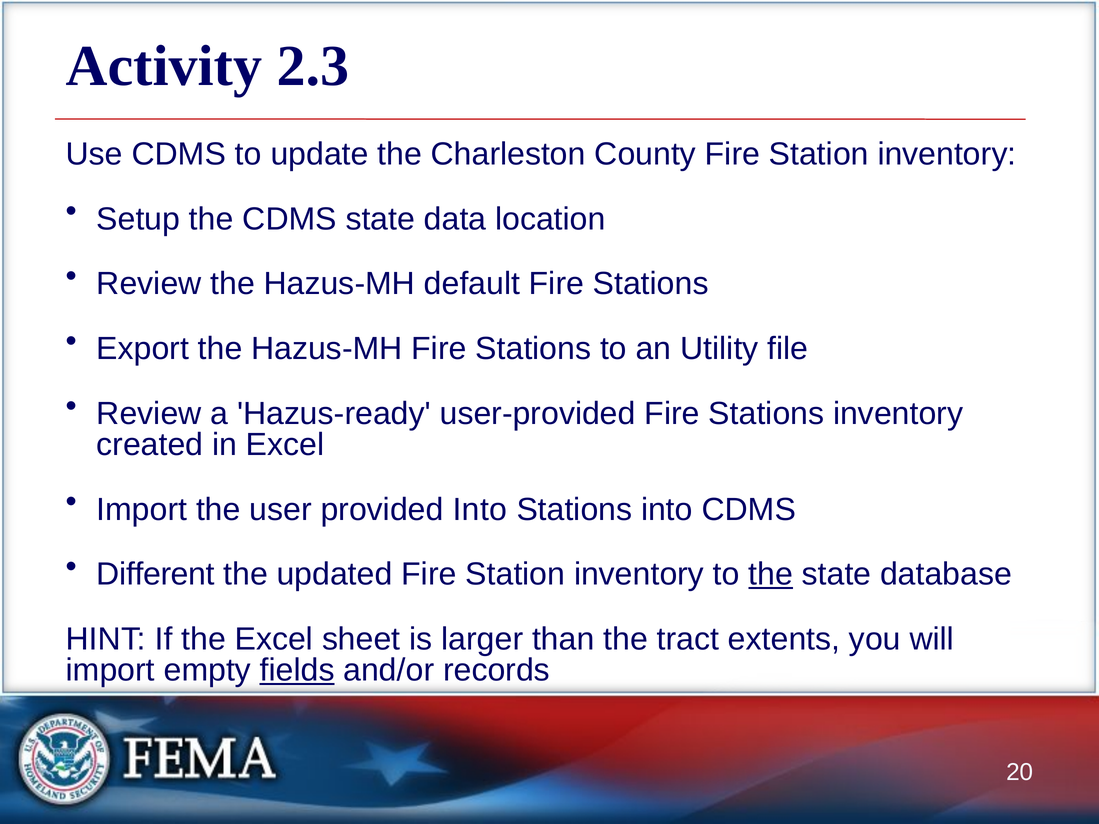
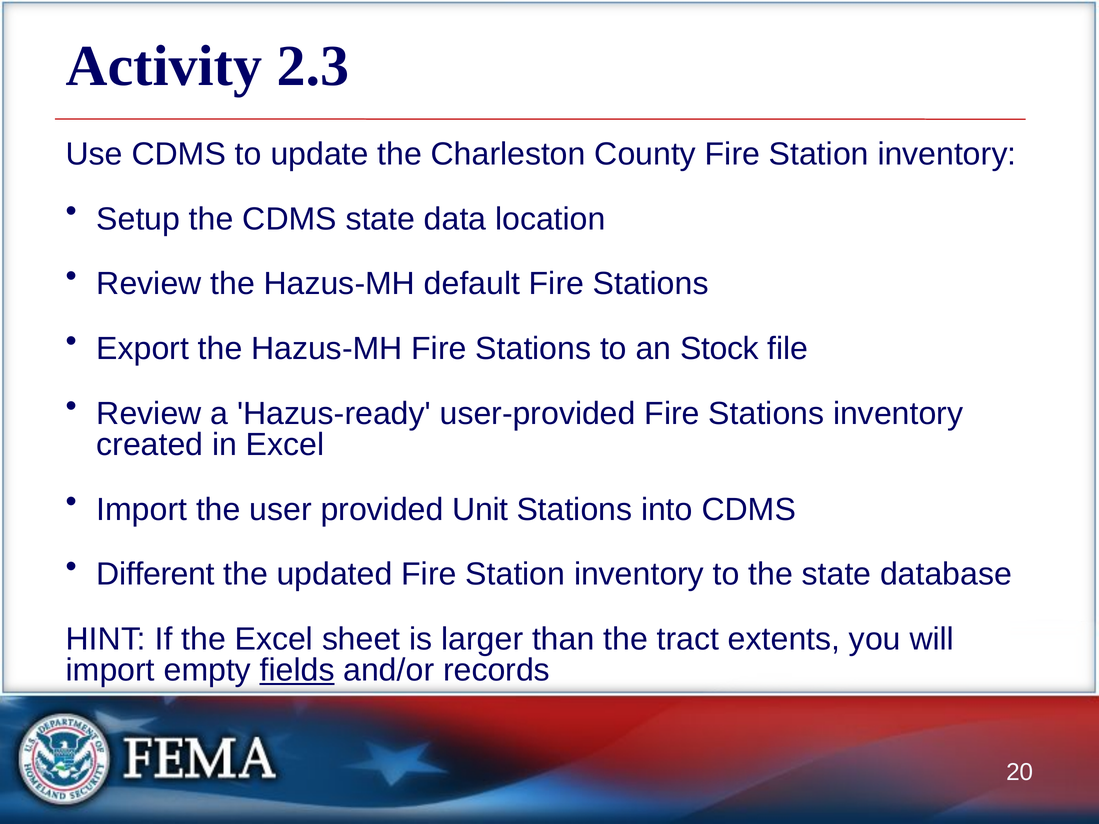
Utility: Utility -> Stock (719, 349)
provided Into: Into -> Unit (480, 510)
the underline: present -> none (771, 575)
